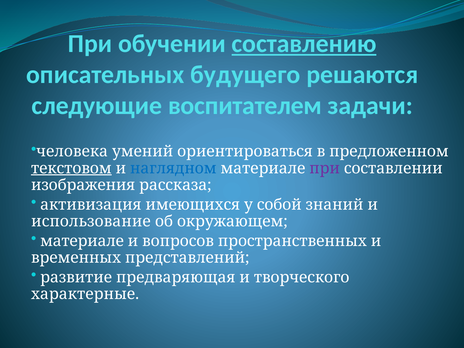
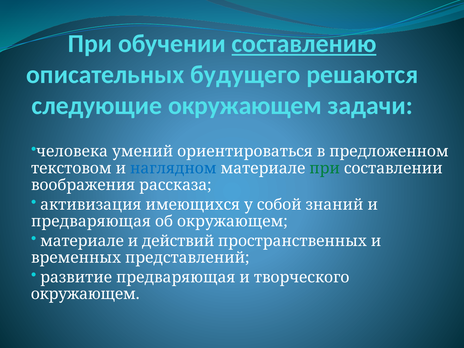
следующие воспитателем: воспитателем -> окружающем (245, 106)
текстовом underline: present -> none (71, 168)
при colour: purple -> green (325, 168)
изображения: изображения -> воображения (83, 185)
использование: использование -> предваряющая (91, 221)
вопросов: вопросов -> действий (178, 241)
характерные: характерные -> окружающем (85, 294)
